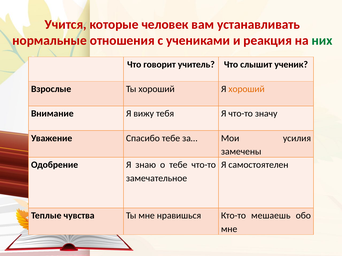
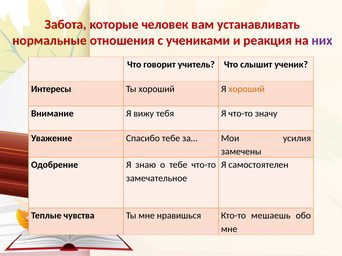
Учится: Учится -> Забота (66, 25)
них colour: green -> purple (322, 41)
Взрослые: Взрослые -> Интересы (51, 89)
